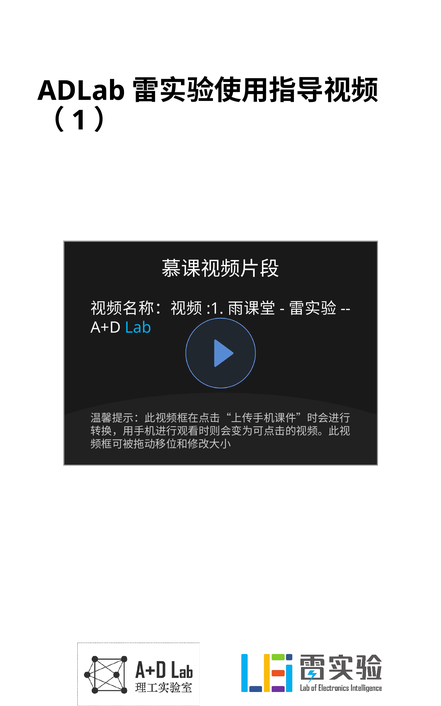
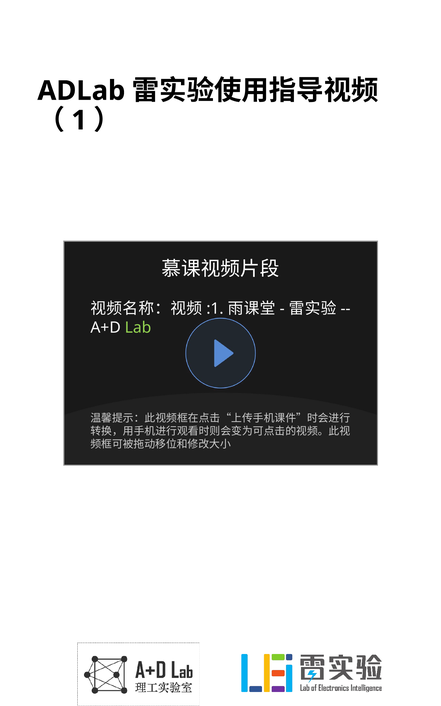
Lab colour: light blue -> light green (138, 327)
